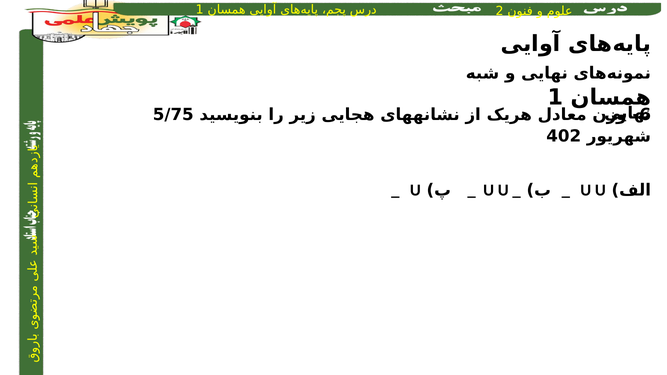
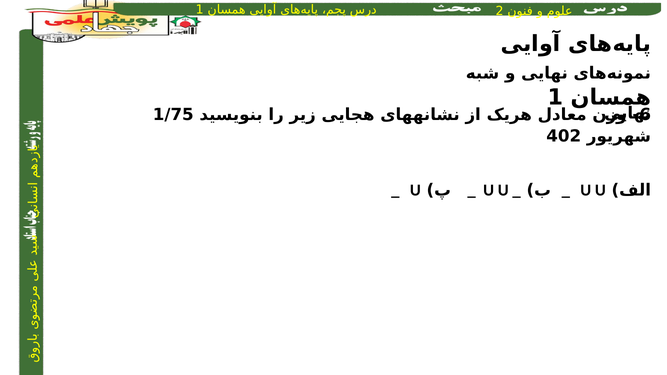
5/75: 5/75 -> 1/75 (173, 115)
